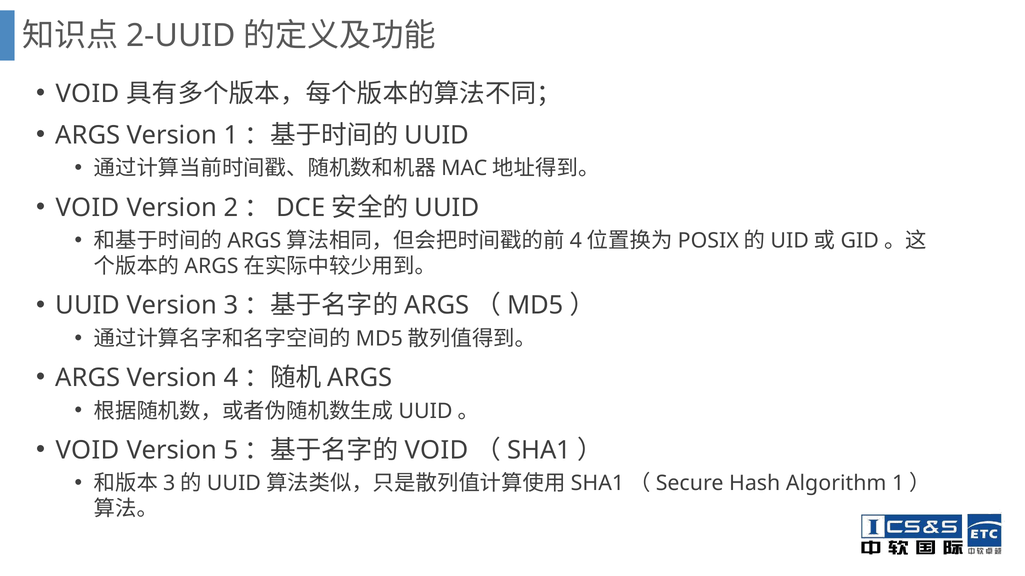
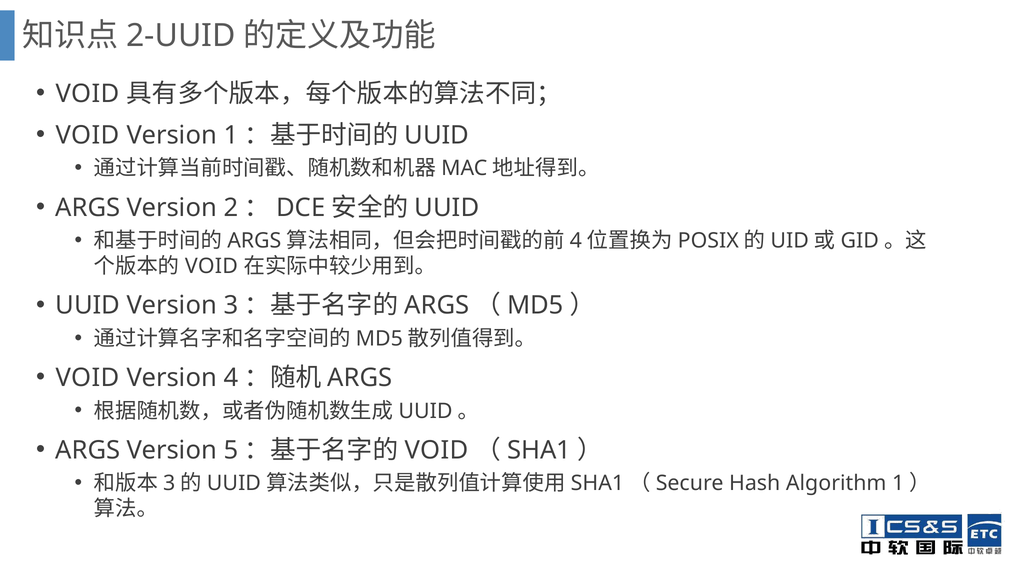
ARGS: ARGS -> VOID (88, 135)
VOID: VOID -> ARGS (88, 208)
ARGS: ARGS -> VOID (211, 267)
ARGS: ARGS -> VOID (88, 378)
VOID: VOID -> ARGS (88, 451)
